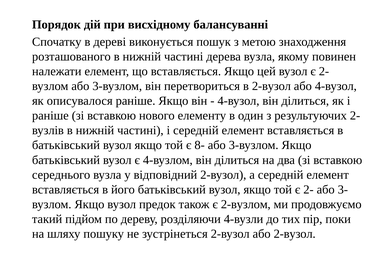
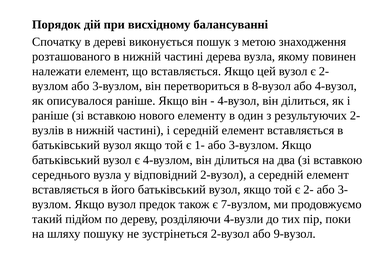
в 2-вузол: 2-вузол -> 8-вузол (271, 86)
8-: 8- -> 1- (200, 145)
2-вузлом: 2-вузлом -> 7-вузлом (246, 205)
або 2-вузол: 2-вузол -> 9-вузол (295, 234)
